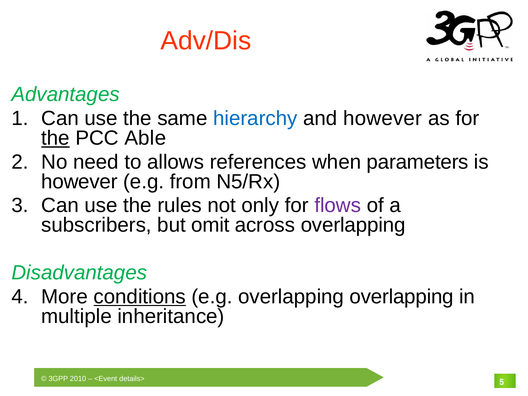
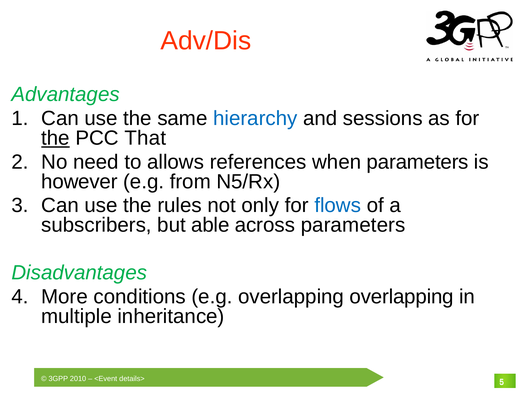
and however: however -> sessions (383, 118)
Able: Able -> That (145, 138)
flows colour: purple -> blue (338, 205)
omit: omit -> able (210, 225)
across overlapping: overlapping -> parameters (353, 225)
conditions underline: present -> none (140, 297)
